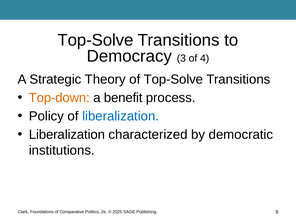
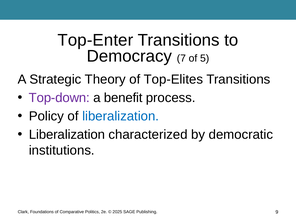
Top-Solve: Top-Solve -> Top-Enter (95, 40)
3: 3 -> 7 (181, 58)
4: 4 -> 5 (205, 58)
of Top-Solve: Top-Solve -> Top-Elites (173, 79)
Top-down colour: orange -> purple (59, 98)
